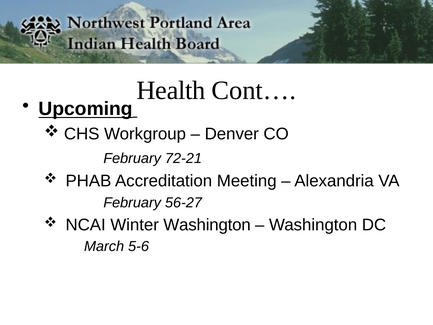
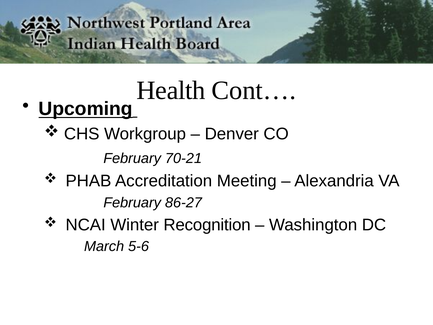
72-21: 72-21 -> 70-21 (183, 158)
56-27: 56-27 -> 86-27 (183, 202)
Winter Washington: Washington -> Recognition (207, 225)
